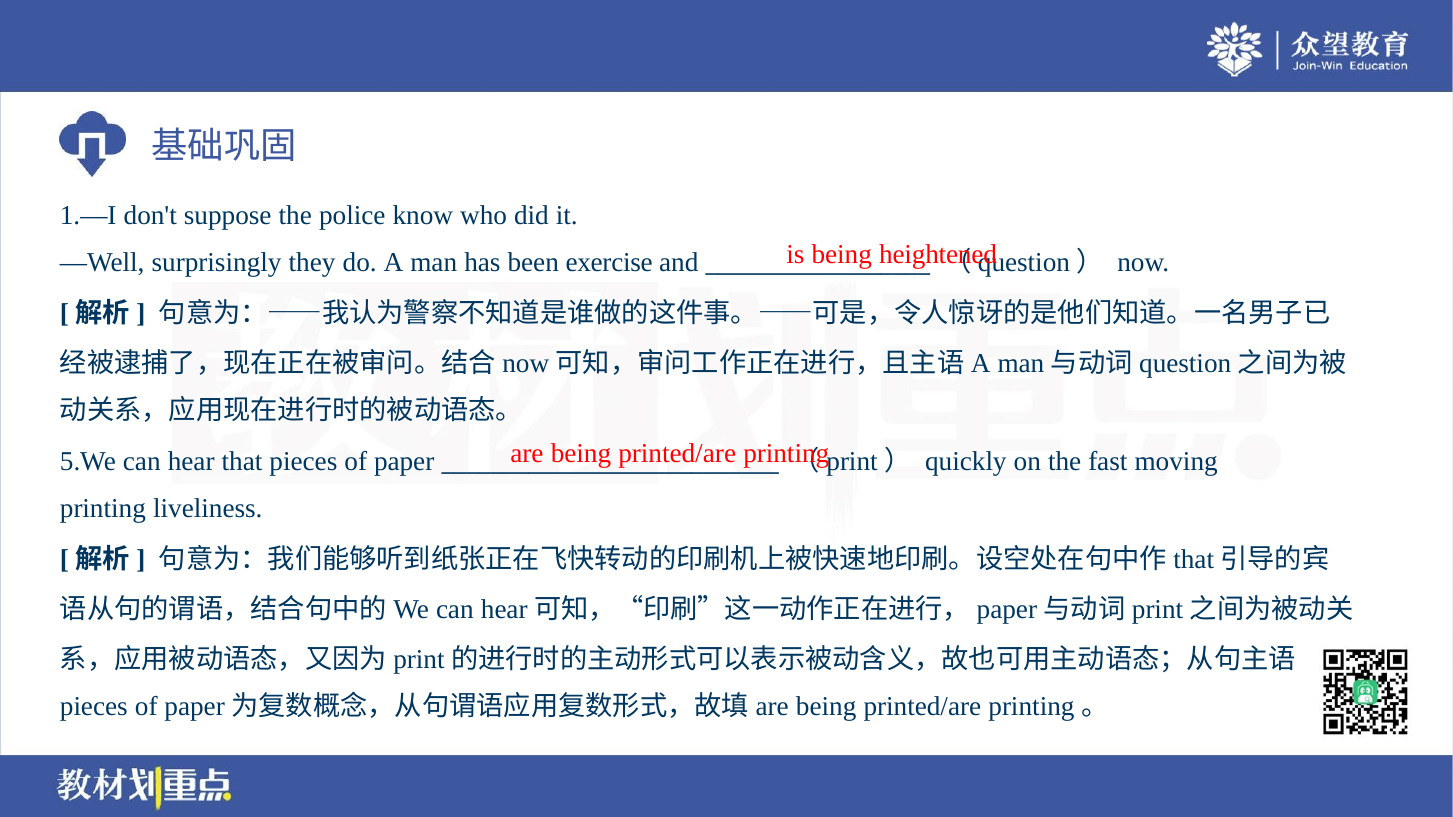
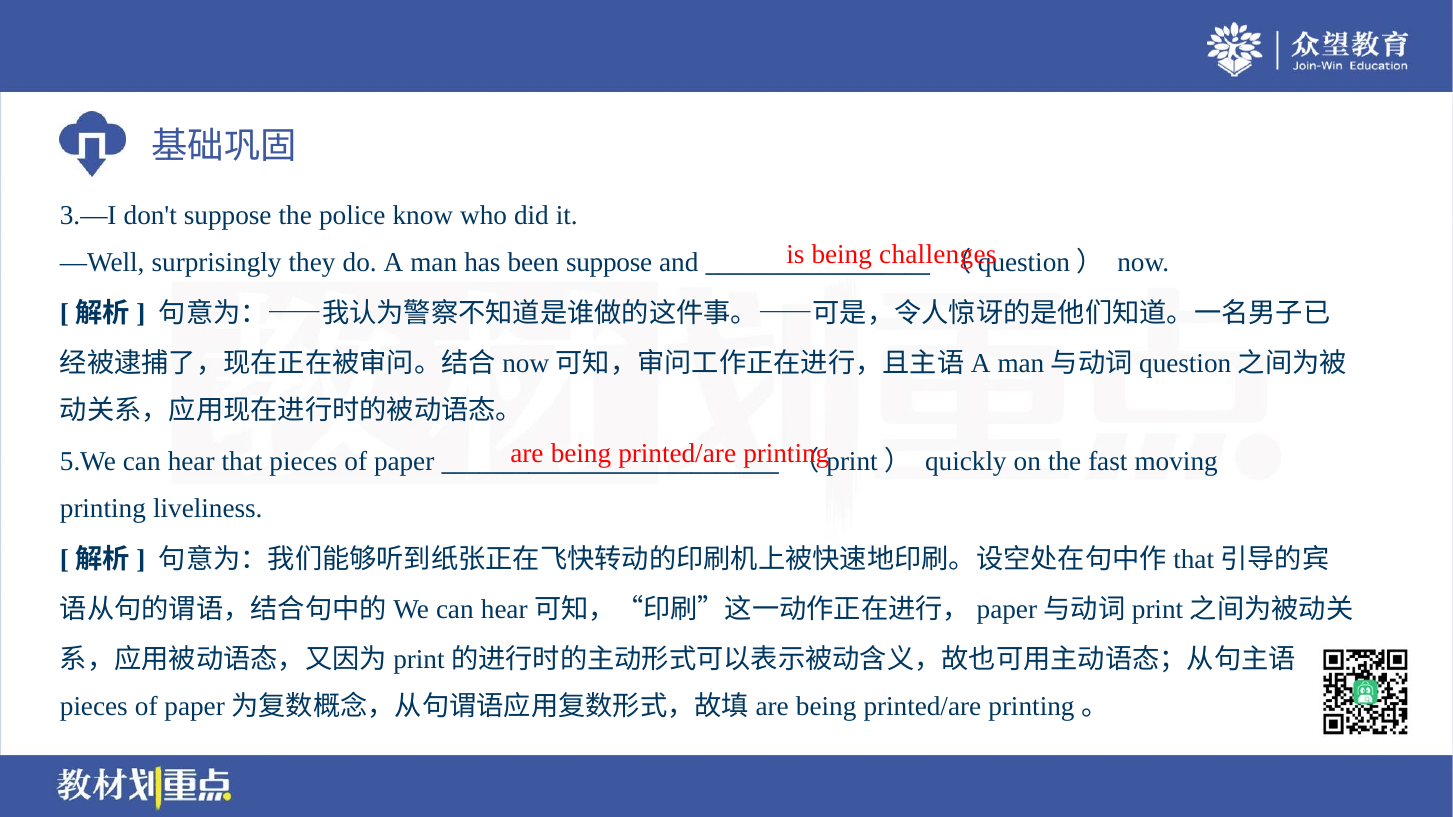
1.—I: 1.—I -> 3.—I (88, 216)
heightened: heightened -> challenges (938, 255)
been exercise: exercise -> suppose (609, 263)
